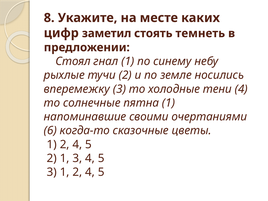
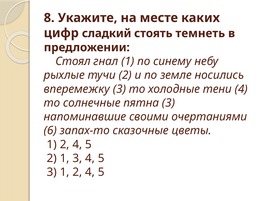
заметил: заметил -> сладкий (107, 33)
пятна 1: 1 -> 3 (168, 103)
когда-то: когда-то -> запах-то (85, 131)
